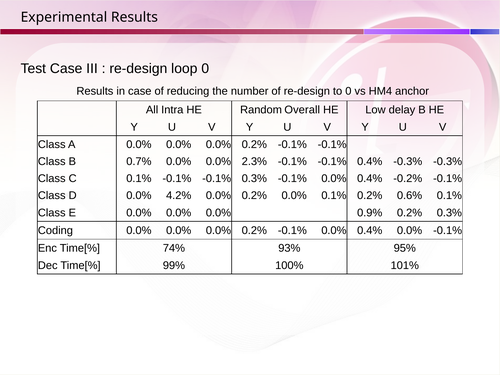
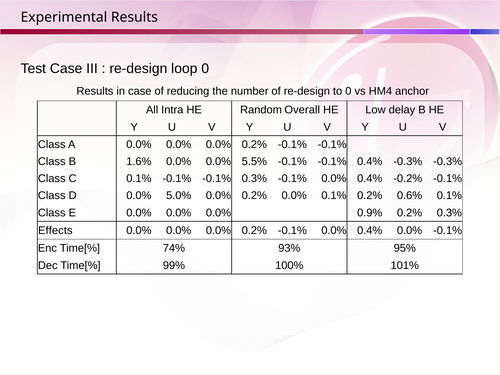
0.7%: 0.7% -> 1.6% (139, 162)
2.3%: 2.3% -> 5.5% (254, 162)
4.2%: 4.2% -> 5.0% (179, 195)
Coding: Coding -> Effects (55, 231)
